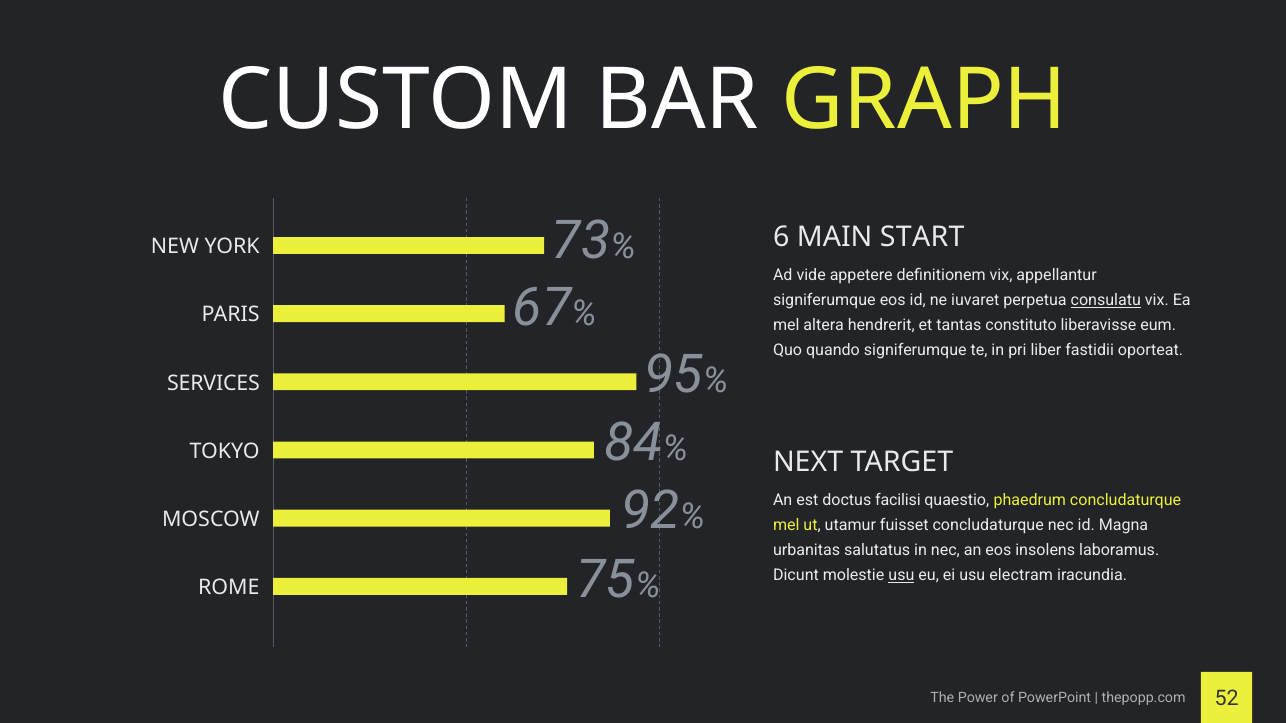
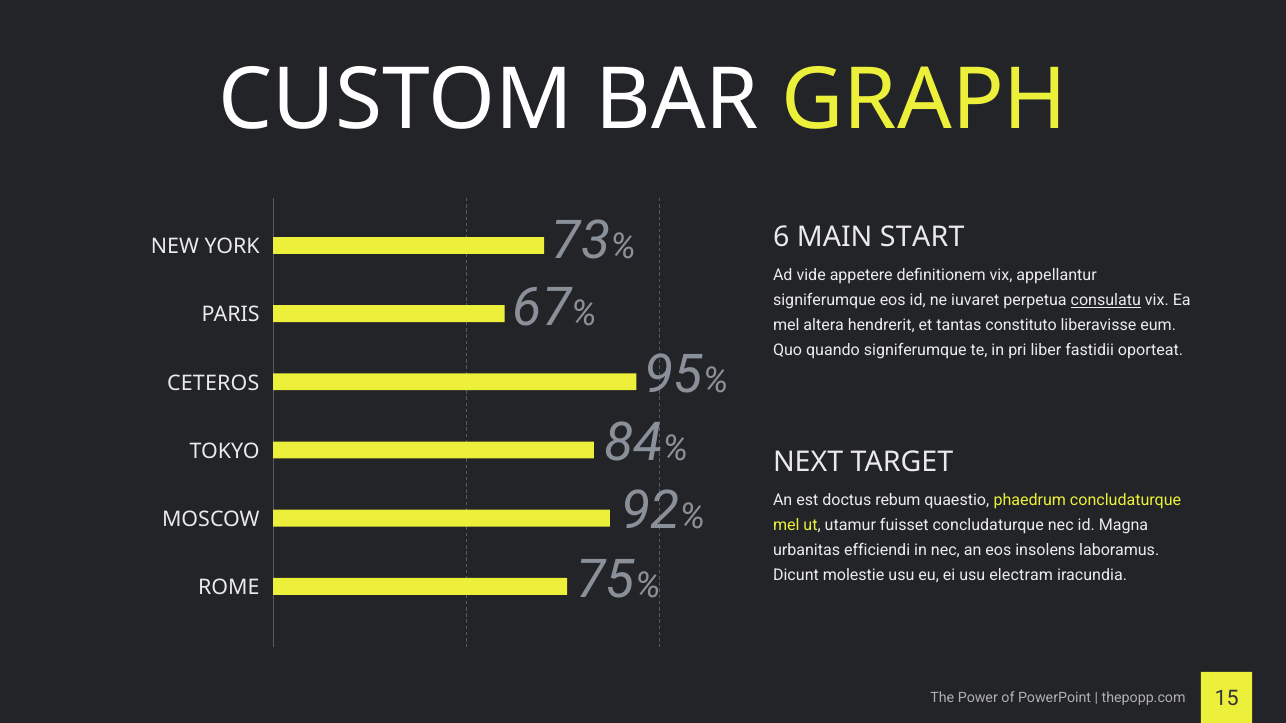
SERVICES: SERVICES -> CETEROS (213, 383)
facilisi: facilisi -> rebum (898, 500)
salutatus: salutatus -> efficiendi (877, 550)
usu underline: present -> none (901, 576)
52: 52 -> 15 (1227, 698)
